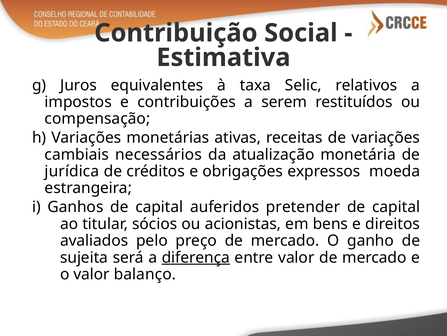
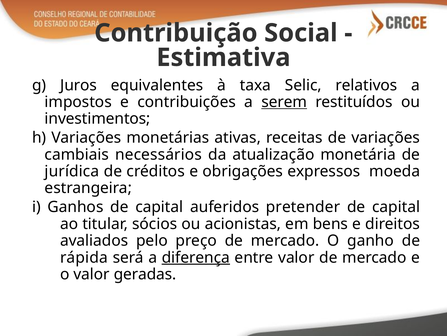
serem underline: none -> present (284, 102)
compensação: compensação -> investimentos (98, 119)
sujeita: sujeita -> rápida (84, 257)
balanço: balanço -> geradas (145, 274)
